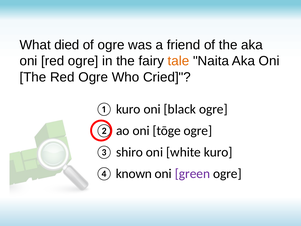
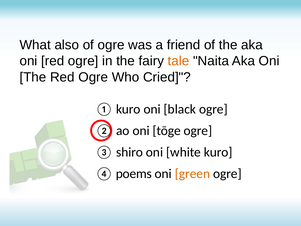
died: died -> also (67, 45)
known: known -> poems (134, 174)
green colour: purple -> orange (192, 174)
